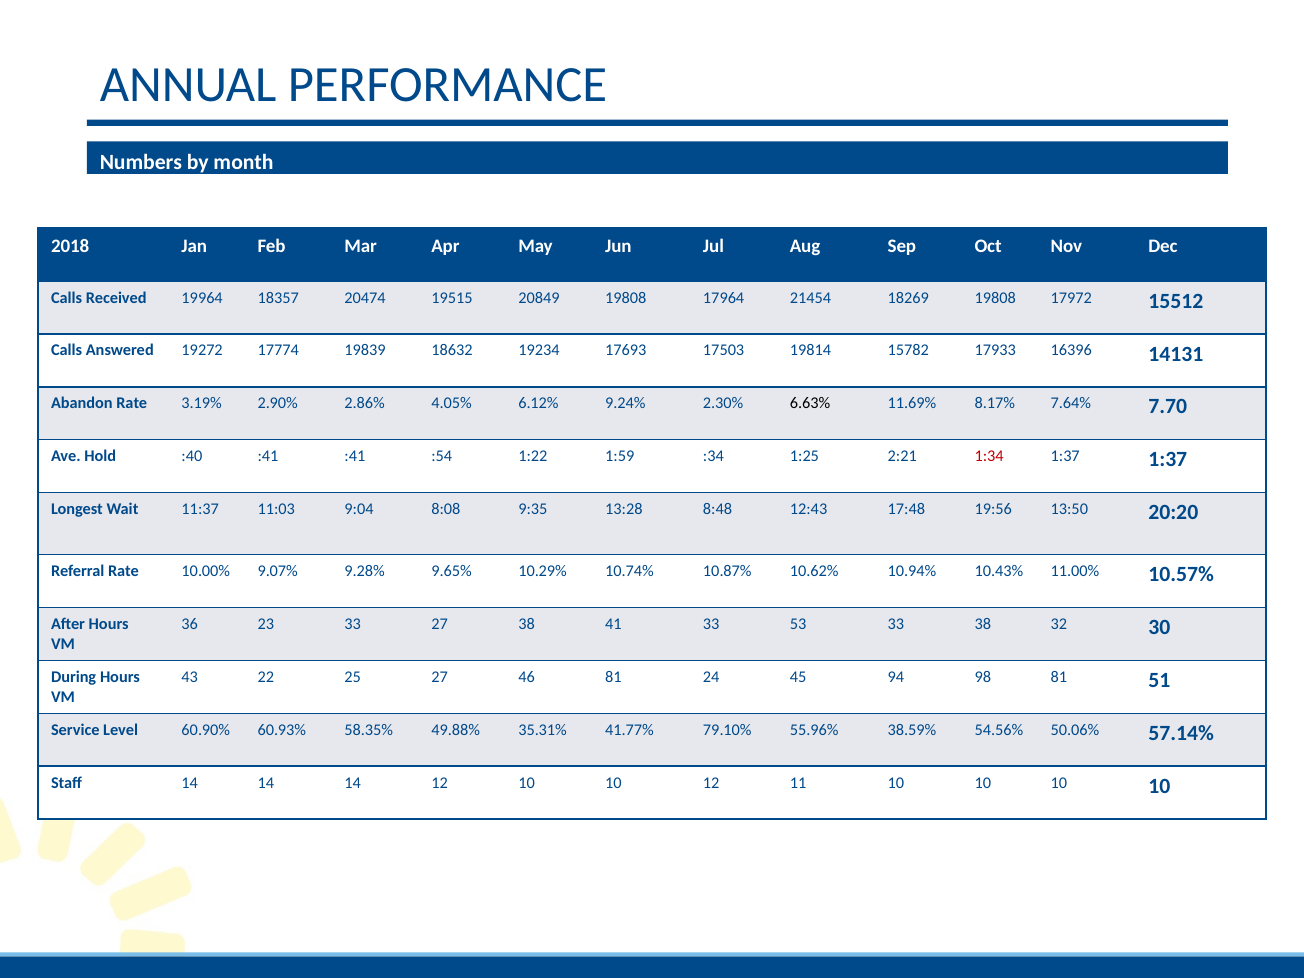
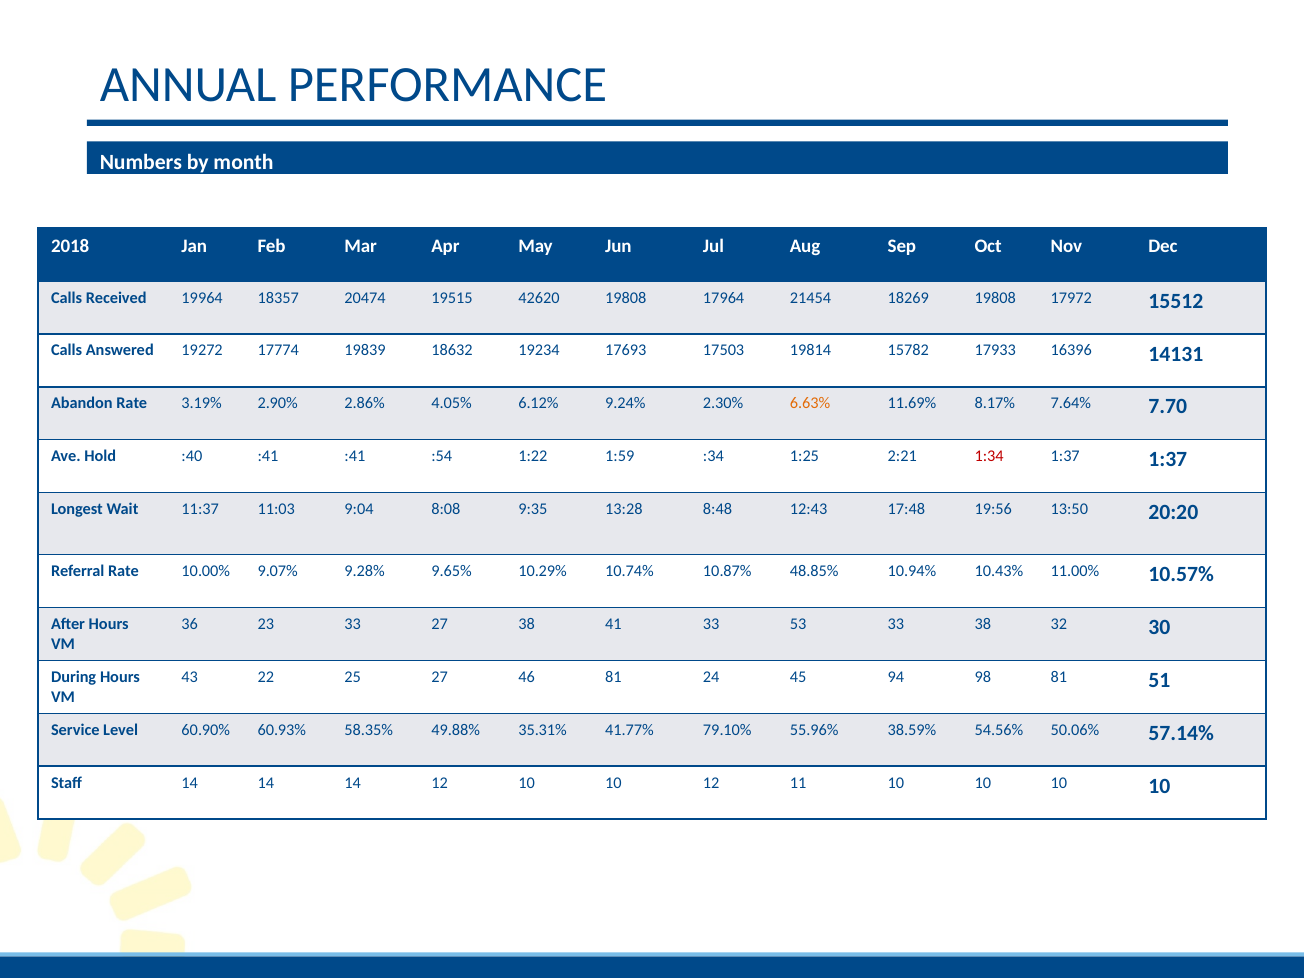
20849: 20849 -> 42620 (539, 298)
6.63% colour: black -> orange (810, 403)
10.62%: 10.62% -> 48.85% (814, 571)
